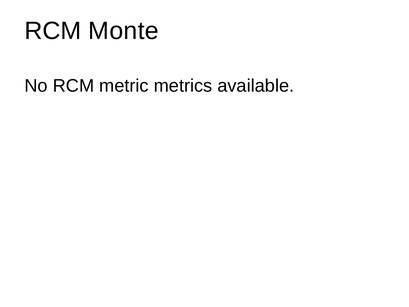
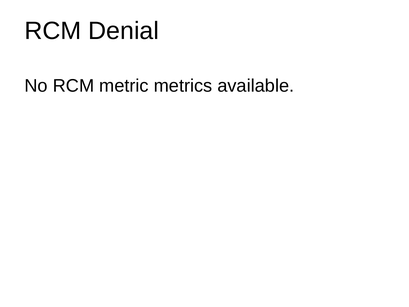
Monte: Monte -> Denial (124, 31)
